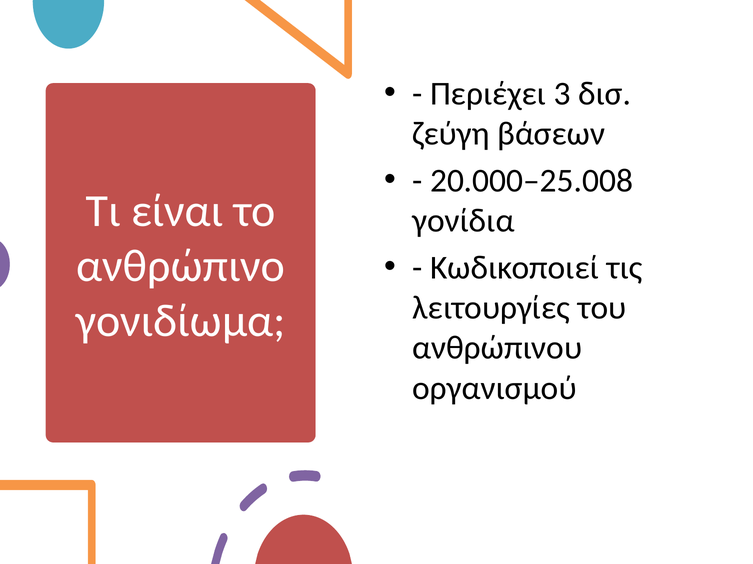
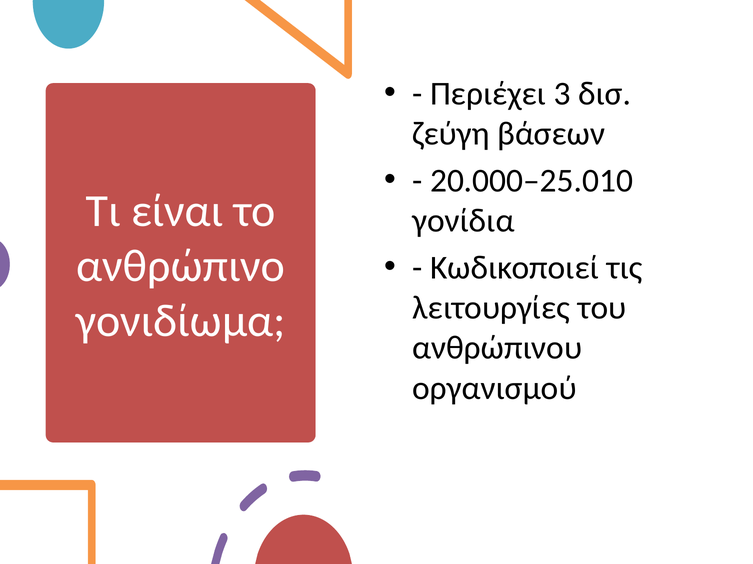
20.000–25.008: 20.000–25.008 -> 20.000–25.010 (532, 181)
